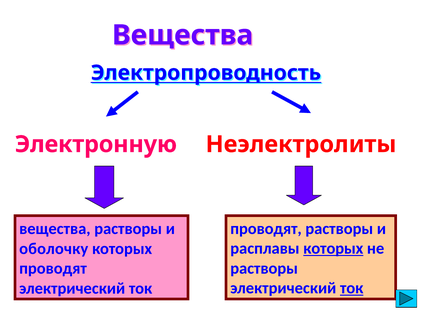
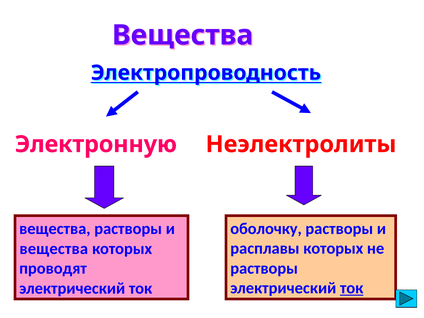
проводят: проводят -> оболочку (266, 229)
которых underline: present -> none (333, 248)
оболочку: оболочку -> вещества (54, 249)
